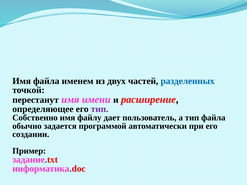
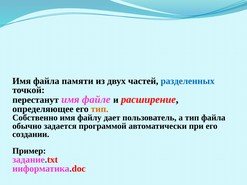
именем: именем -> памяти (78, 81)
имени: имени -> файле (96, 100)
тип colour: purple -> orange (100, 109)
